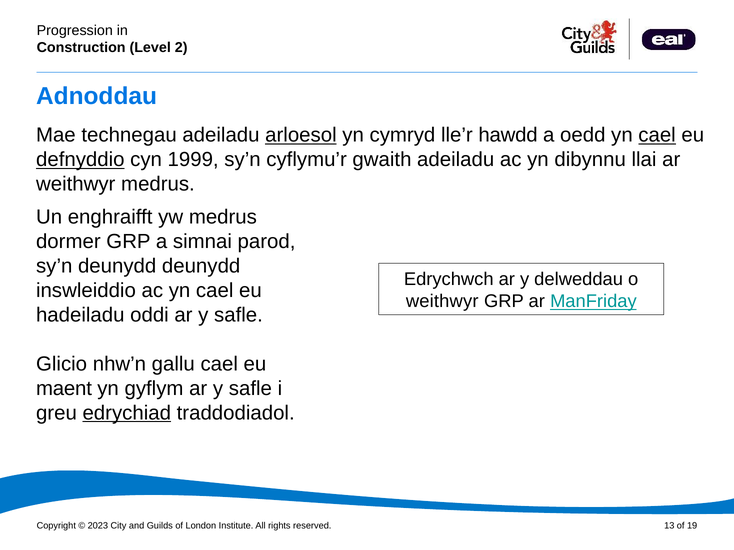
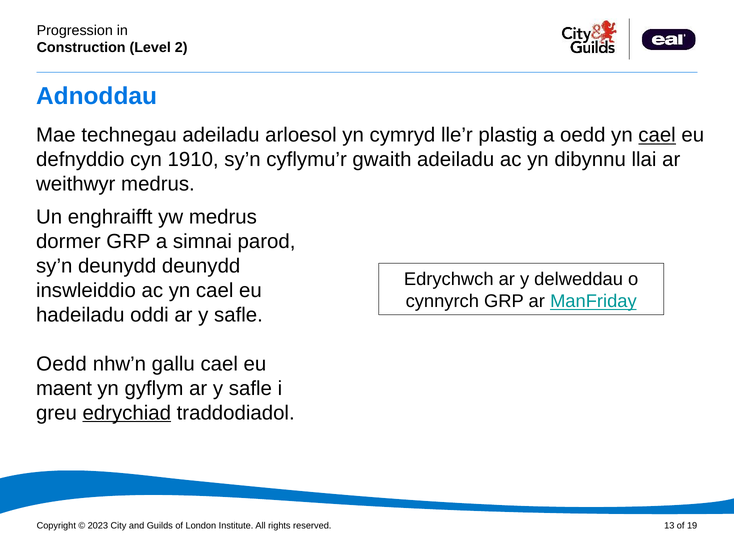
arloesol underline: present -> none (301, 135)
hawdd: hawdd -> plastig (508, 135)
defnyddio underline: present -> none (80, 160)
1999: 1999 -> 1910 (193, 160)
weithwyr: weithwyr -> cynnyrch (442, 302)
Glicio: Glicio -> Oedd (61, 364)
